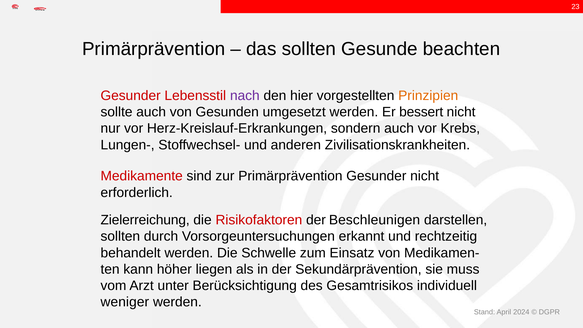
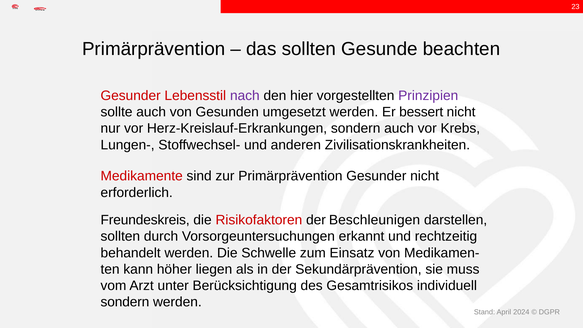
Prinzipien colour: orange -> purple (428, 96)
Zielerreichung: Zielerreichung -> Freundeskreis (145, 220)
weniger: weniger -> sondern (125, 302)
